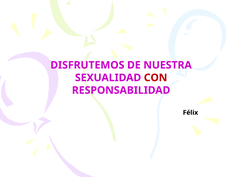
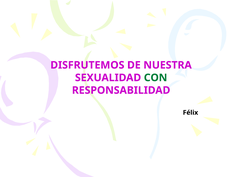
CON colour: red -> green (156, 78)
